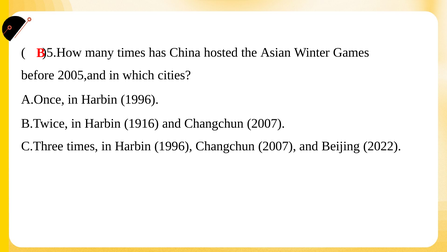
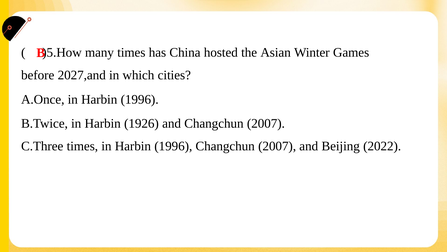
2005,and: 2005,and -> 2027,and (82, 75)
1916: 1916 -> 1926 (141, 123)
